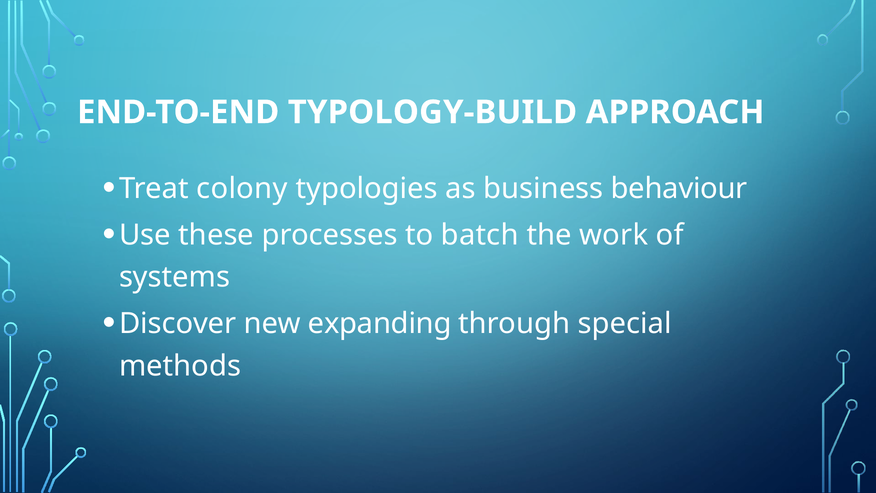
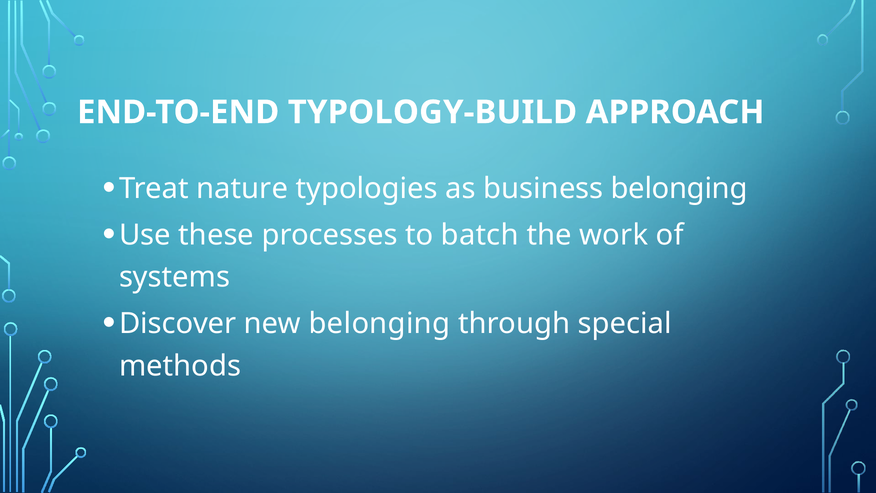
colony: colony -> nature (242, 188)
business behaviour: behaviour -> belonging (679, 188)
new expanding: expanding -> belonging (379, 324)
